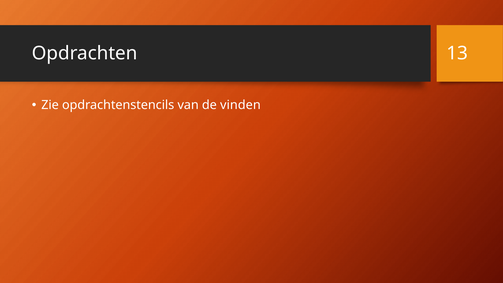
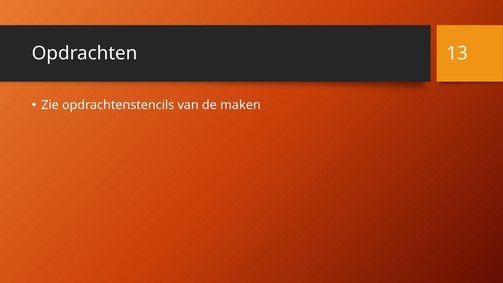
vinden: vinden -> maken (240, 105)
